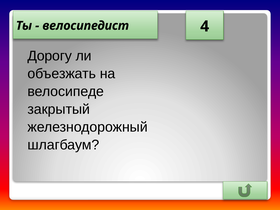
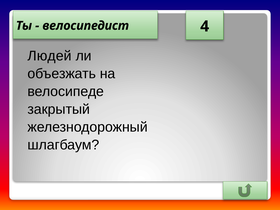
Дорогу: Дорогу -> Людей (50, 56)
